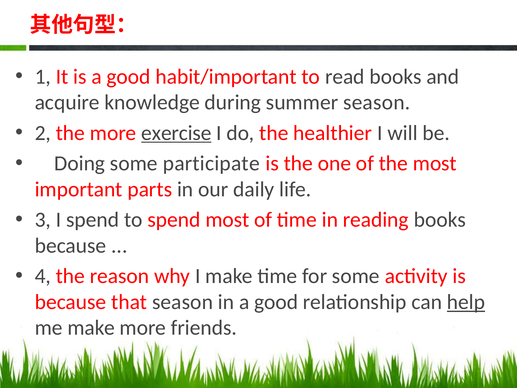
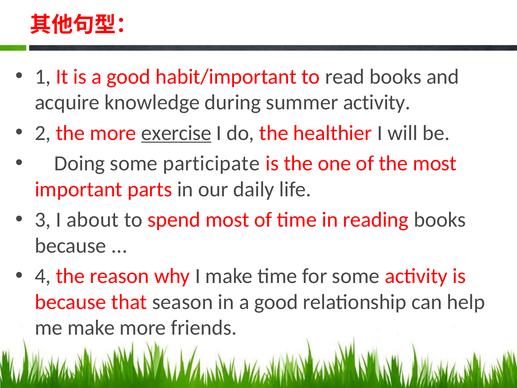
summer season: season -> activity (377, 102)
I spend: spend -> about (93, 220)
help underline: present -> none (466, 302)
